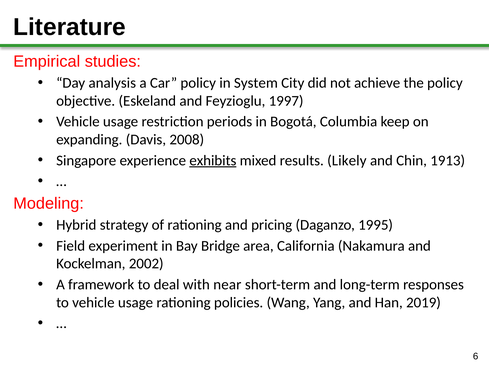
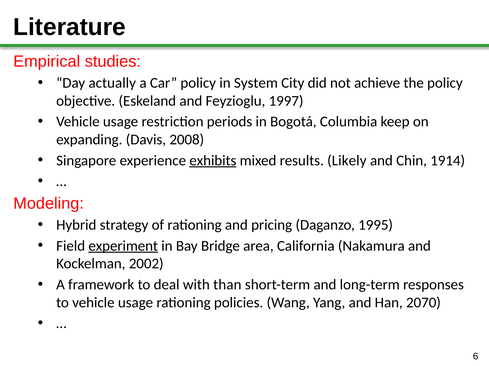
analysis: analysis -> actually (112, 83)
1913: 1913 -> 1914 (448, 161)
experiment underline: none -> present (123, 246)
near: near -> than (227, 285)
2019: 2019 -> 2070 (423, 303)
